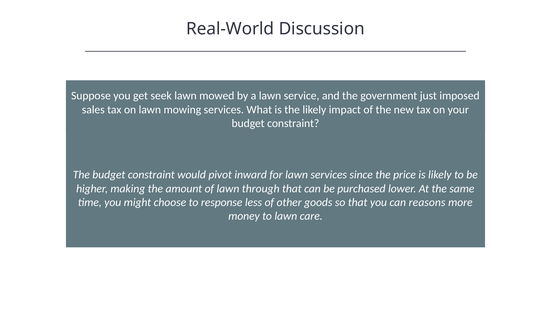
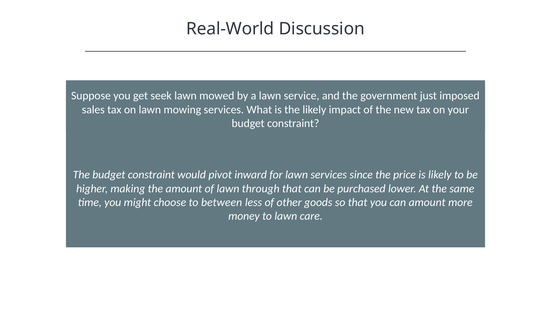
response: response -> between (222, 202)
can reasons: reasons -> amount (427, 202)
